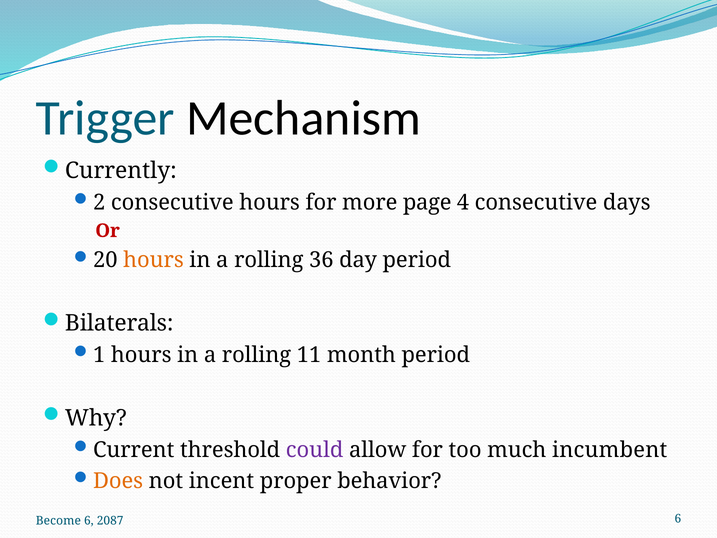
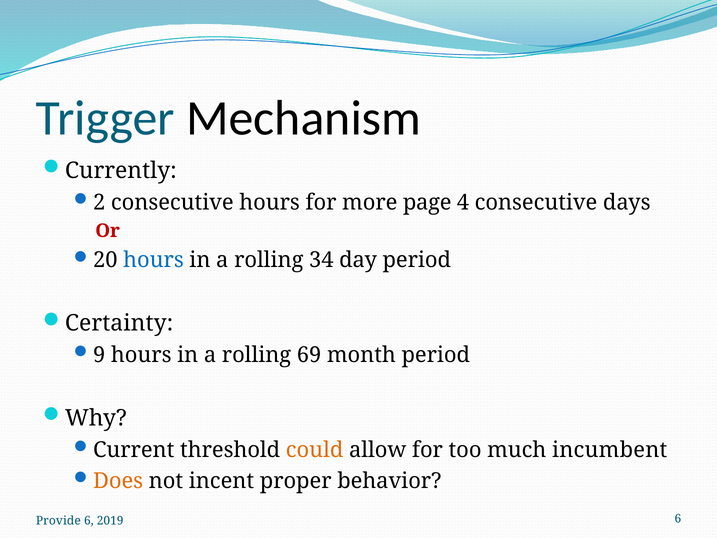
hours colour: orange -> blue (153, 260)
36: 36 -> 34 (321, 260)
Bilaterals: Bilaterals -> Certainty (119, 323)
1: 1 -> 9 (99, 355)
11: 11 -> 69 (309, 355)
could colour: purple -> orange (315, 450)
Become: Become -> Provide (58, 521)
2087: 2087 -> 2019 (110, 521)
